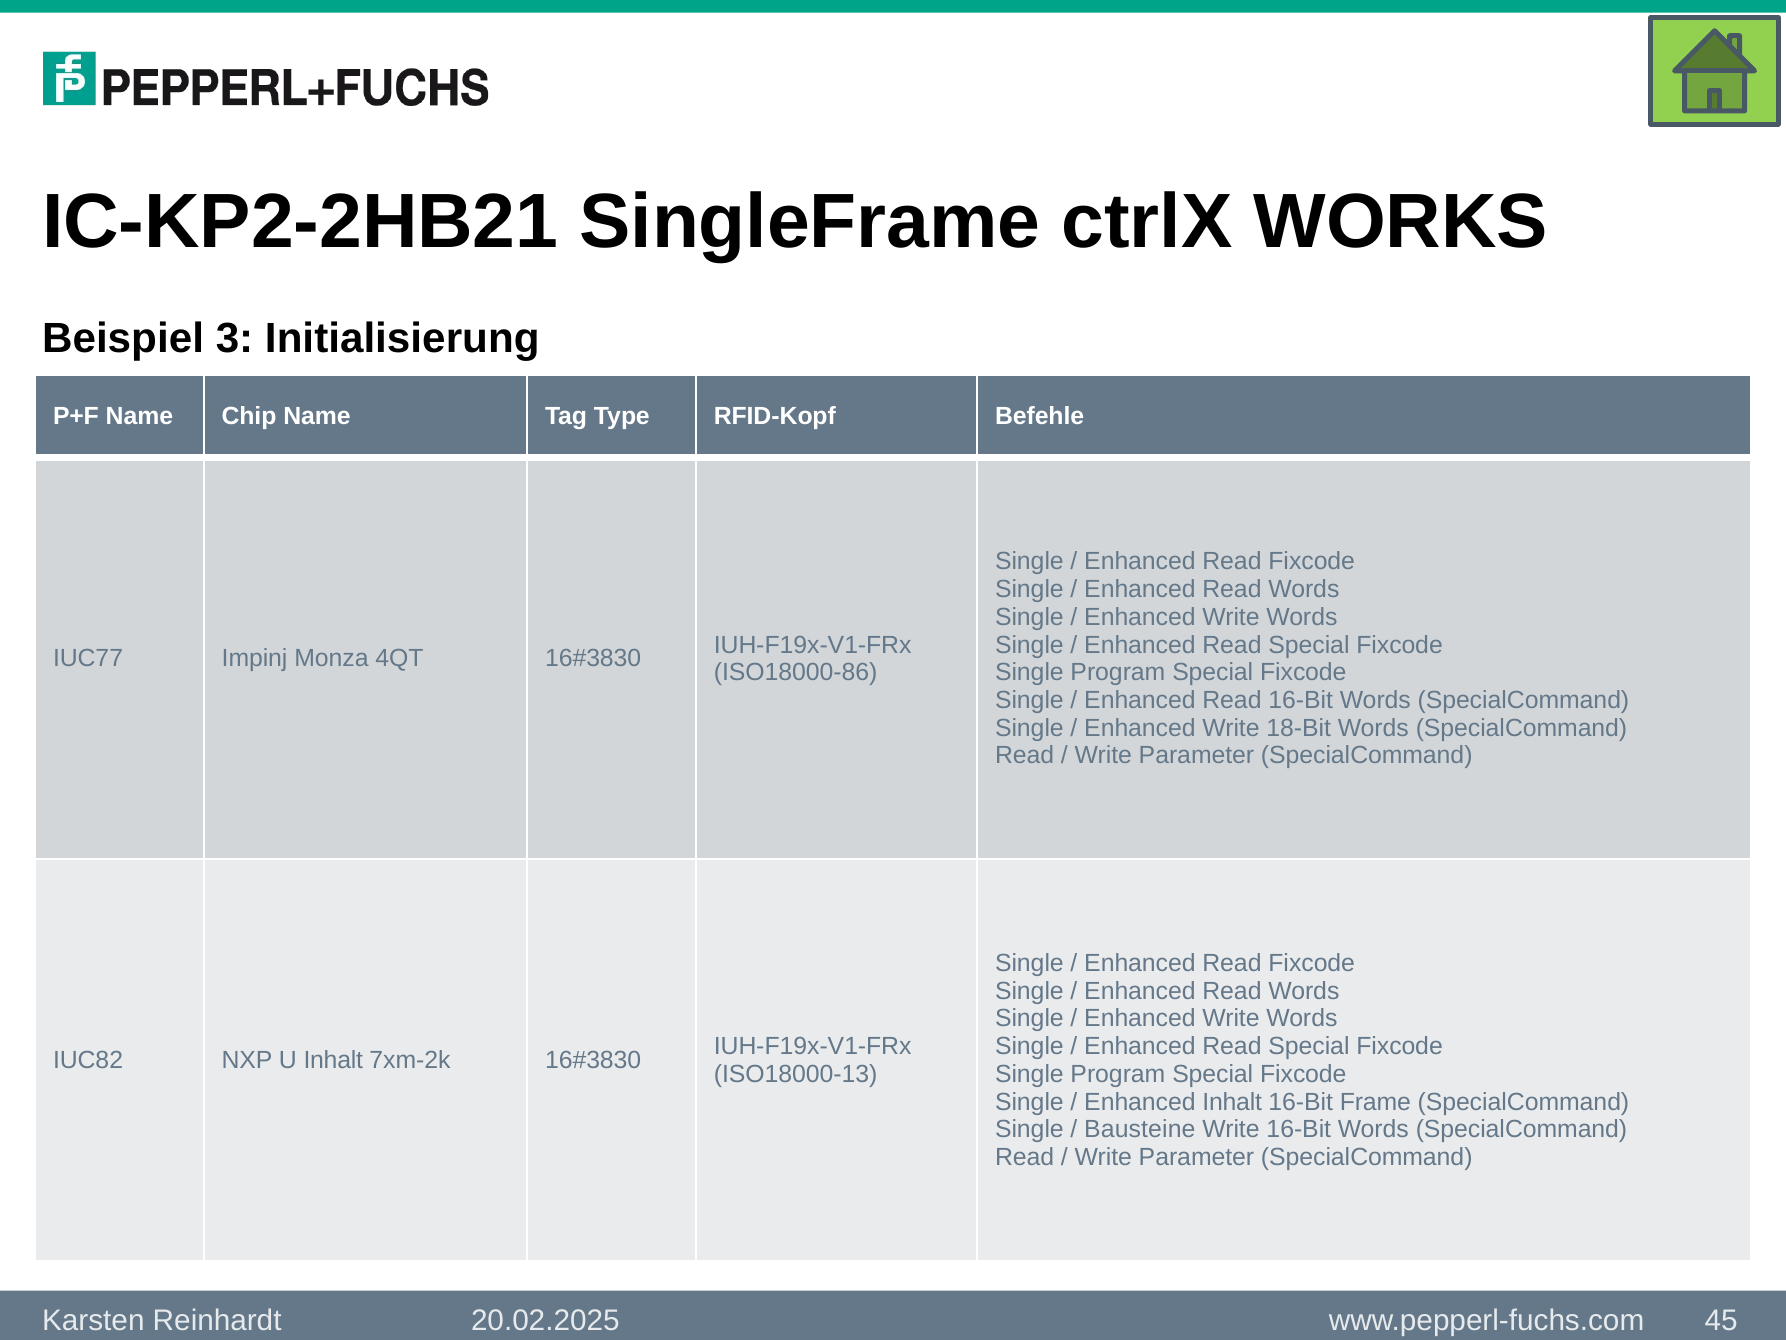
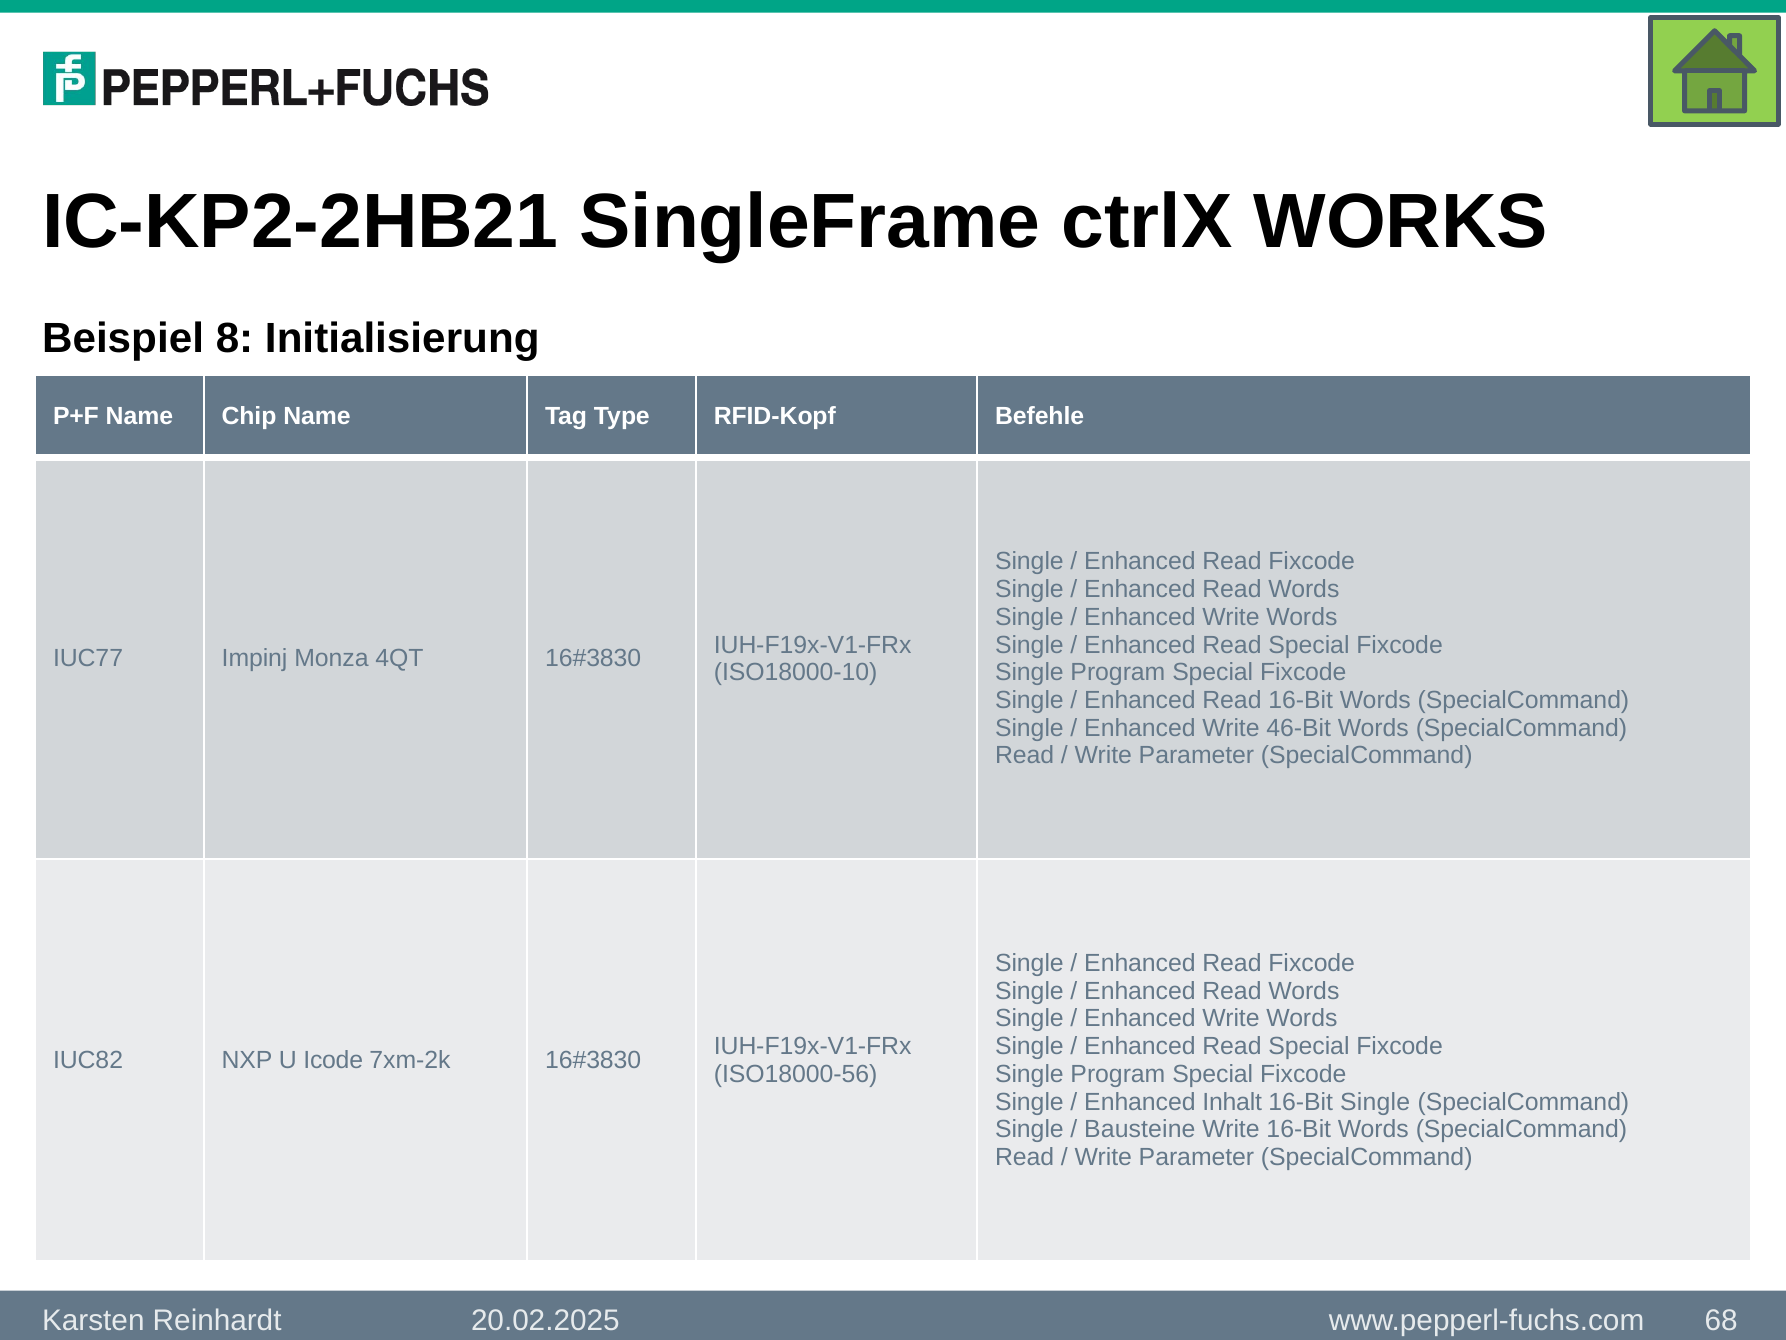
3: 3 -> 8 (235, 339)
ISO18000-86: ISO18000-86 -> ISO18000-10 (796, 672)
18-Bit: 18-Bit -> 46-Bit (1299, 728)
U Inhalt: Inhalt -> Icode (333, 1060)
ISO18000-13: ISO18000-13 -> ISO18000-56 (796, 1074)
16-Bit Frame: Frame -> Single (1375, 1102)
45: 45 -> 68 (1721, 1320)
